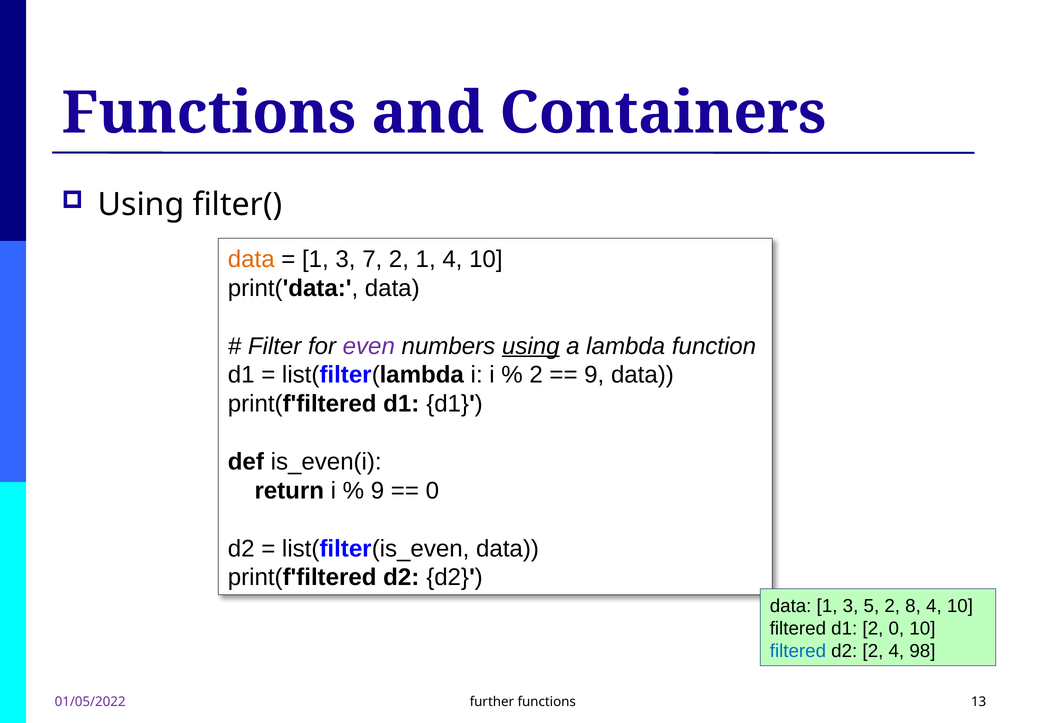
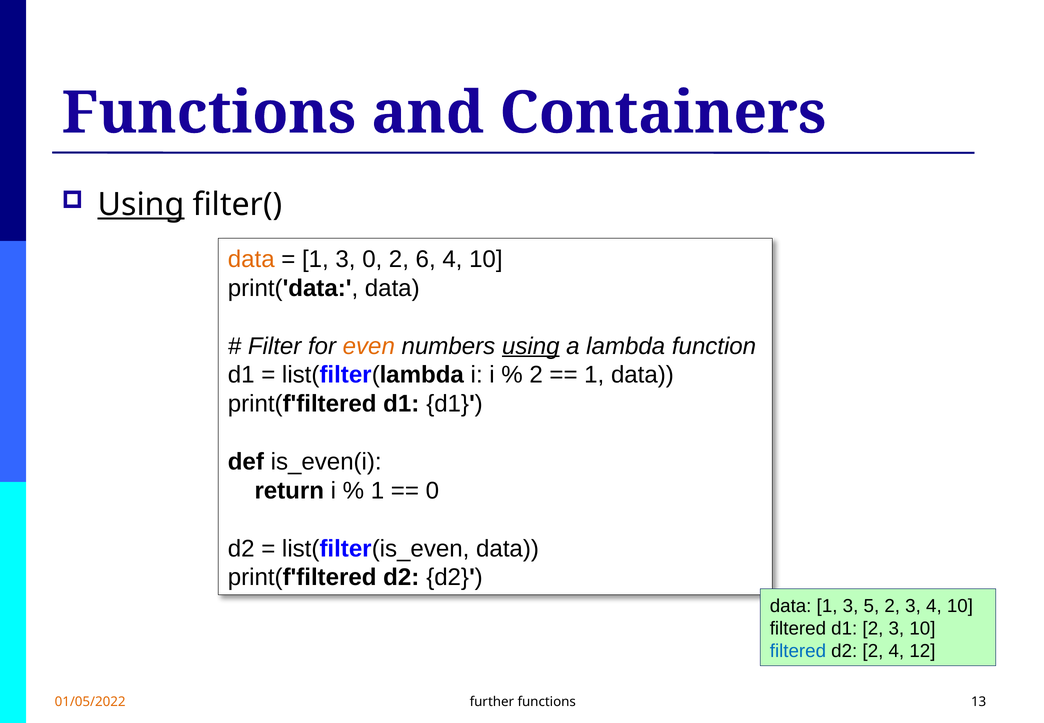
Using underline: none -> present (141, 205)
3 7: 7 -> 0 (372, 259)
2 1: 1 -> 6 (426, 259)
even colour: purple -> orange (369, 346)
9: 9 -> 1 (594, 375)
9: 9 -> 1 (377, 491)
5 2 8: 8 -> 3 (913, 606)
d1 2 0: 0 -> 3 (896, 628)
98: 98 -> 12 (922, 651)
01/05/2022 colour: purple -> orange (90, 702)
